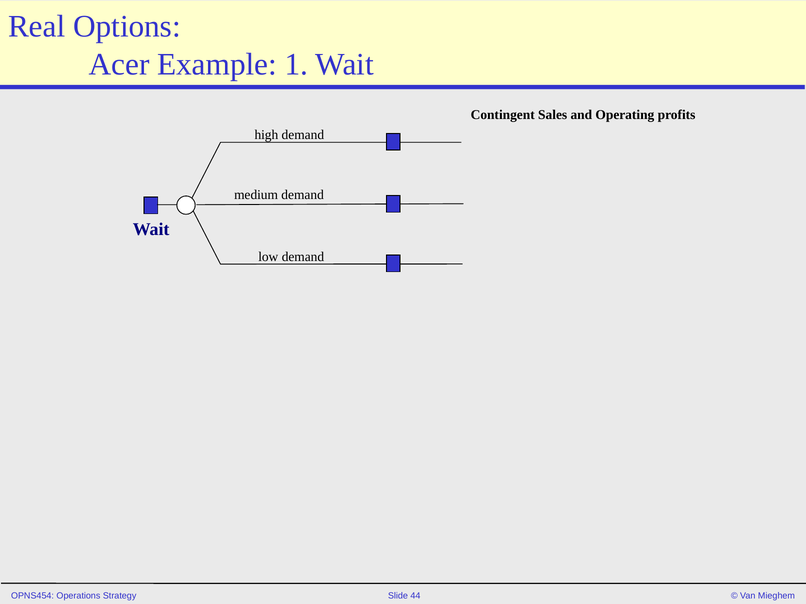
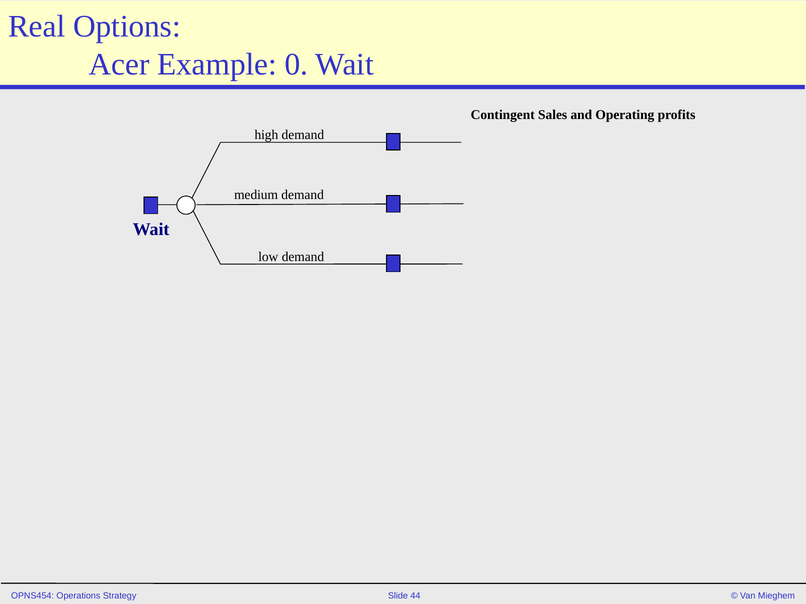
1: 1 -> 0 (297, 64)
